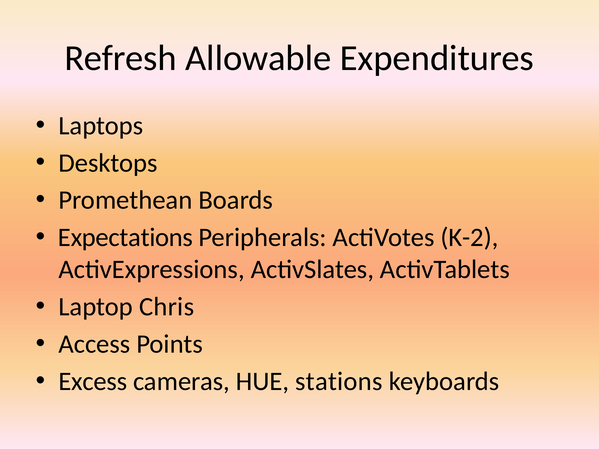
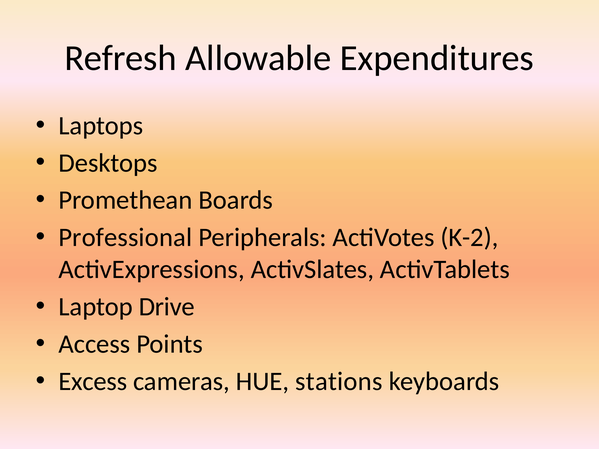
Expectations: Expectations -> Professional (125, 238)
Chris: Chris -> Drive (167, 307)
